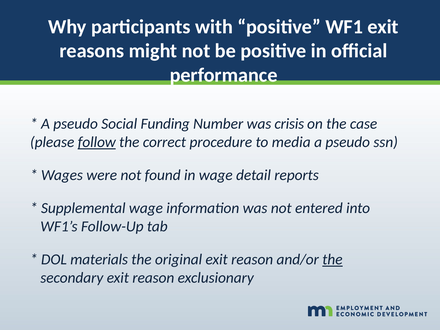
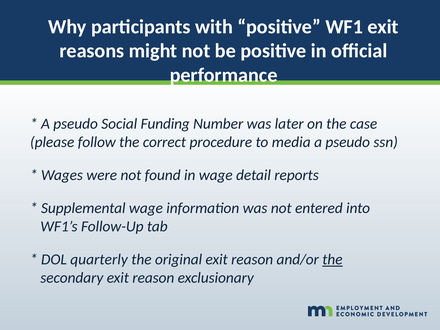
crisis: crisis -> later (289, 124)
follow underline: present -> none (97, 142)
materials: materials -> quarterly (99, 260)
